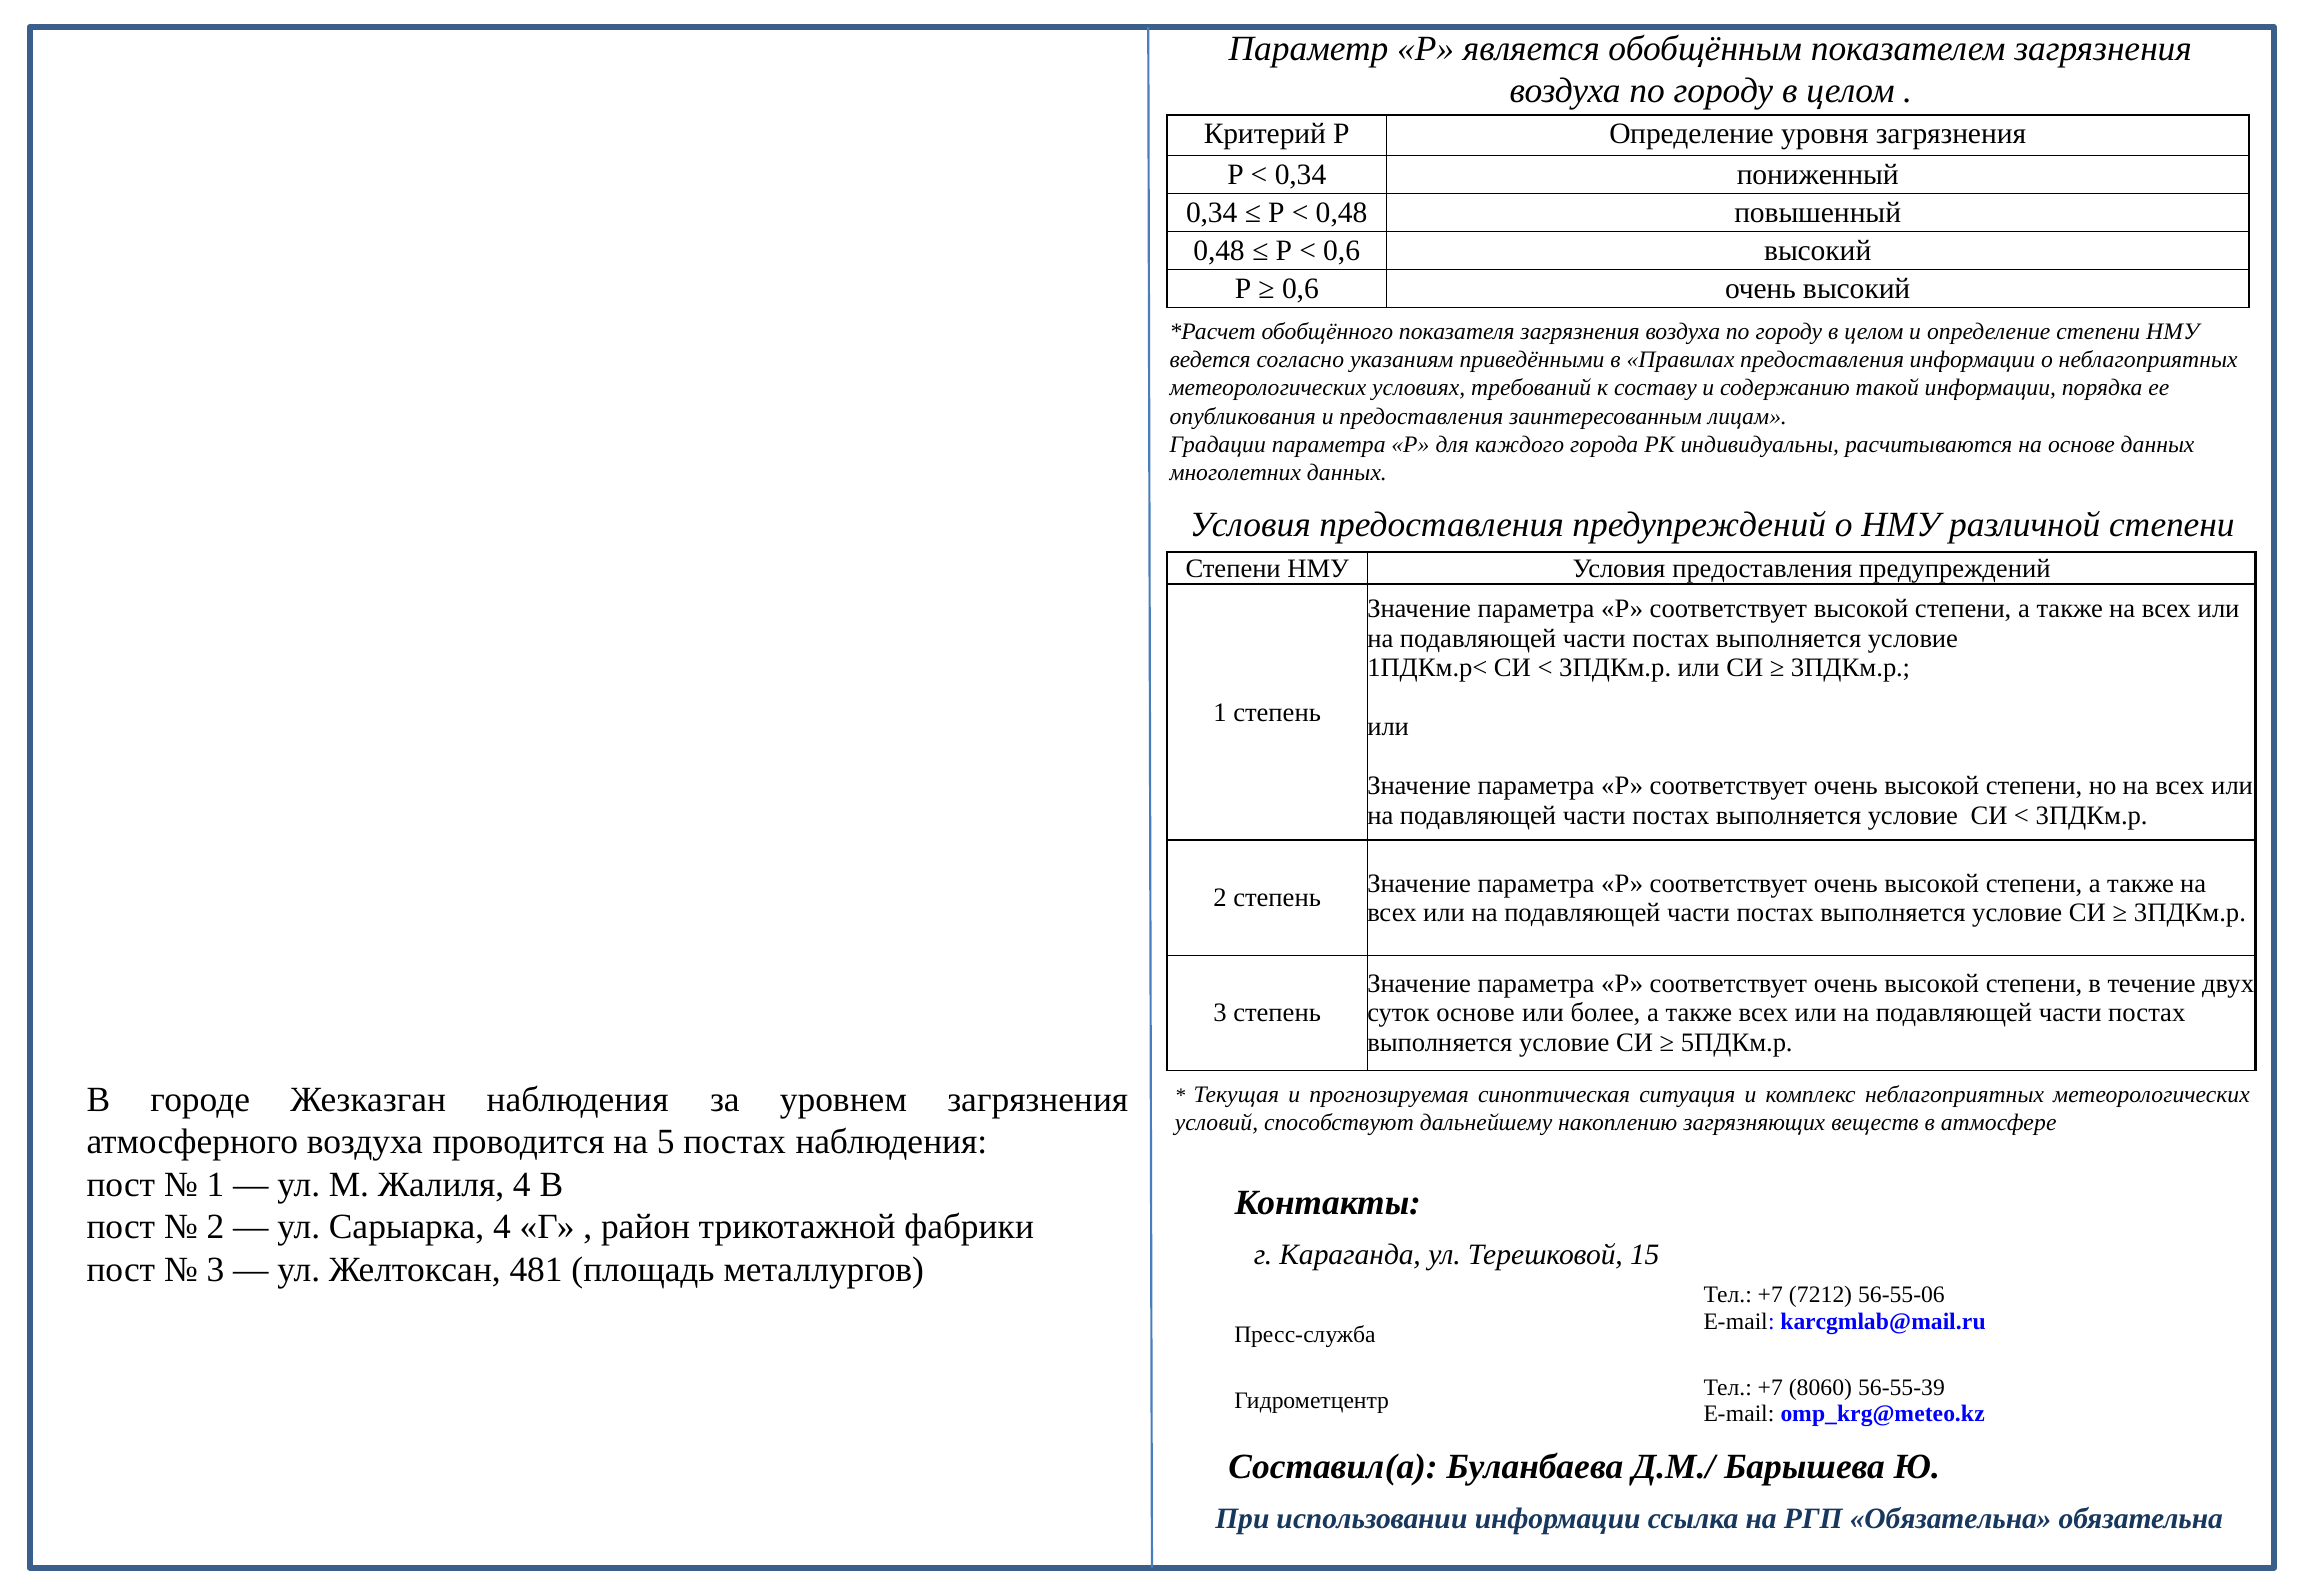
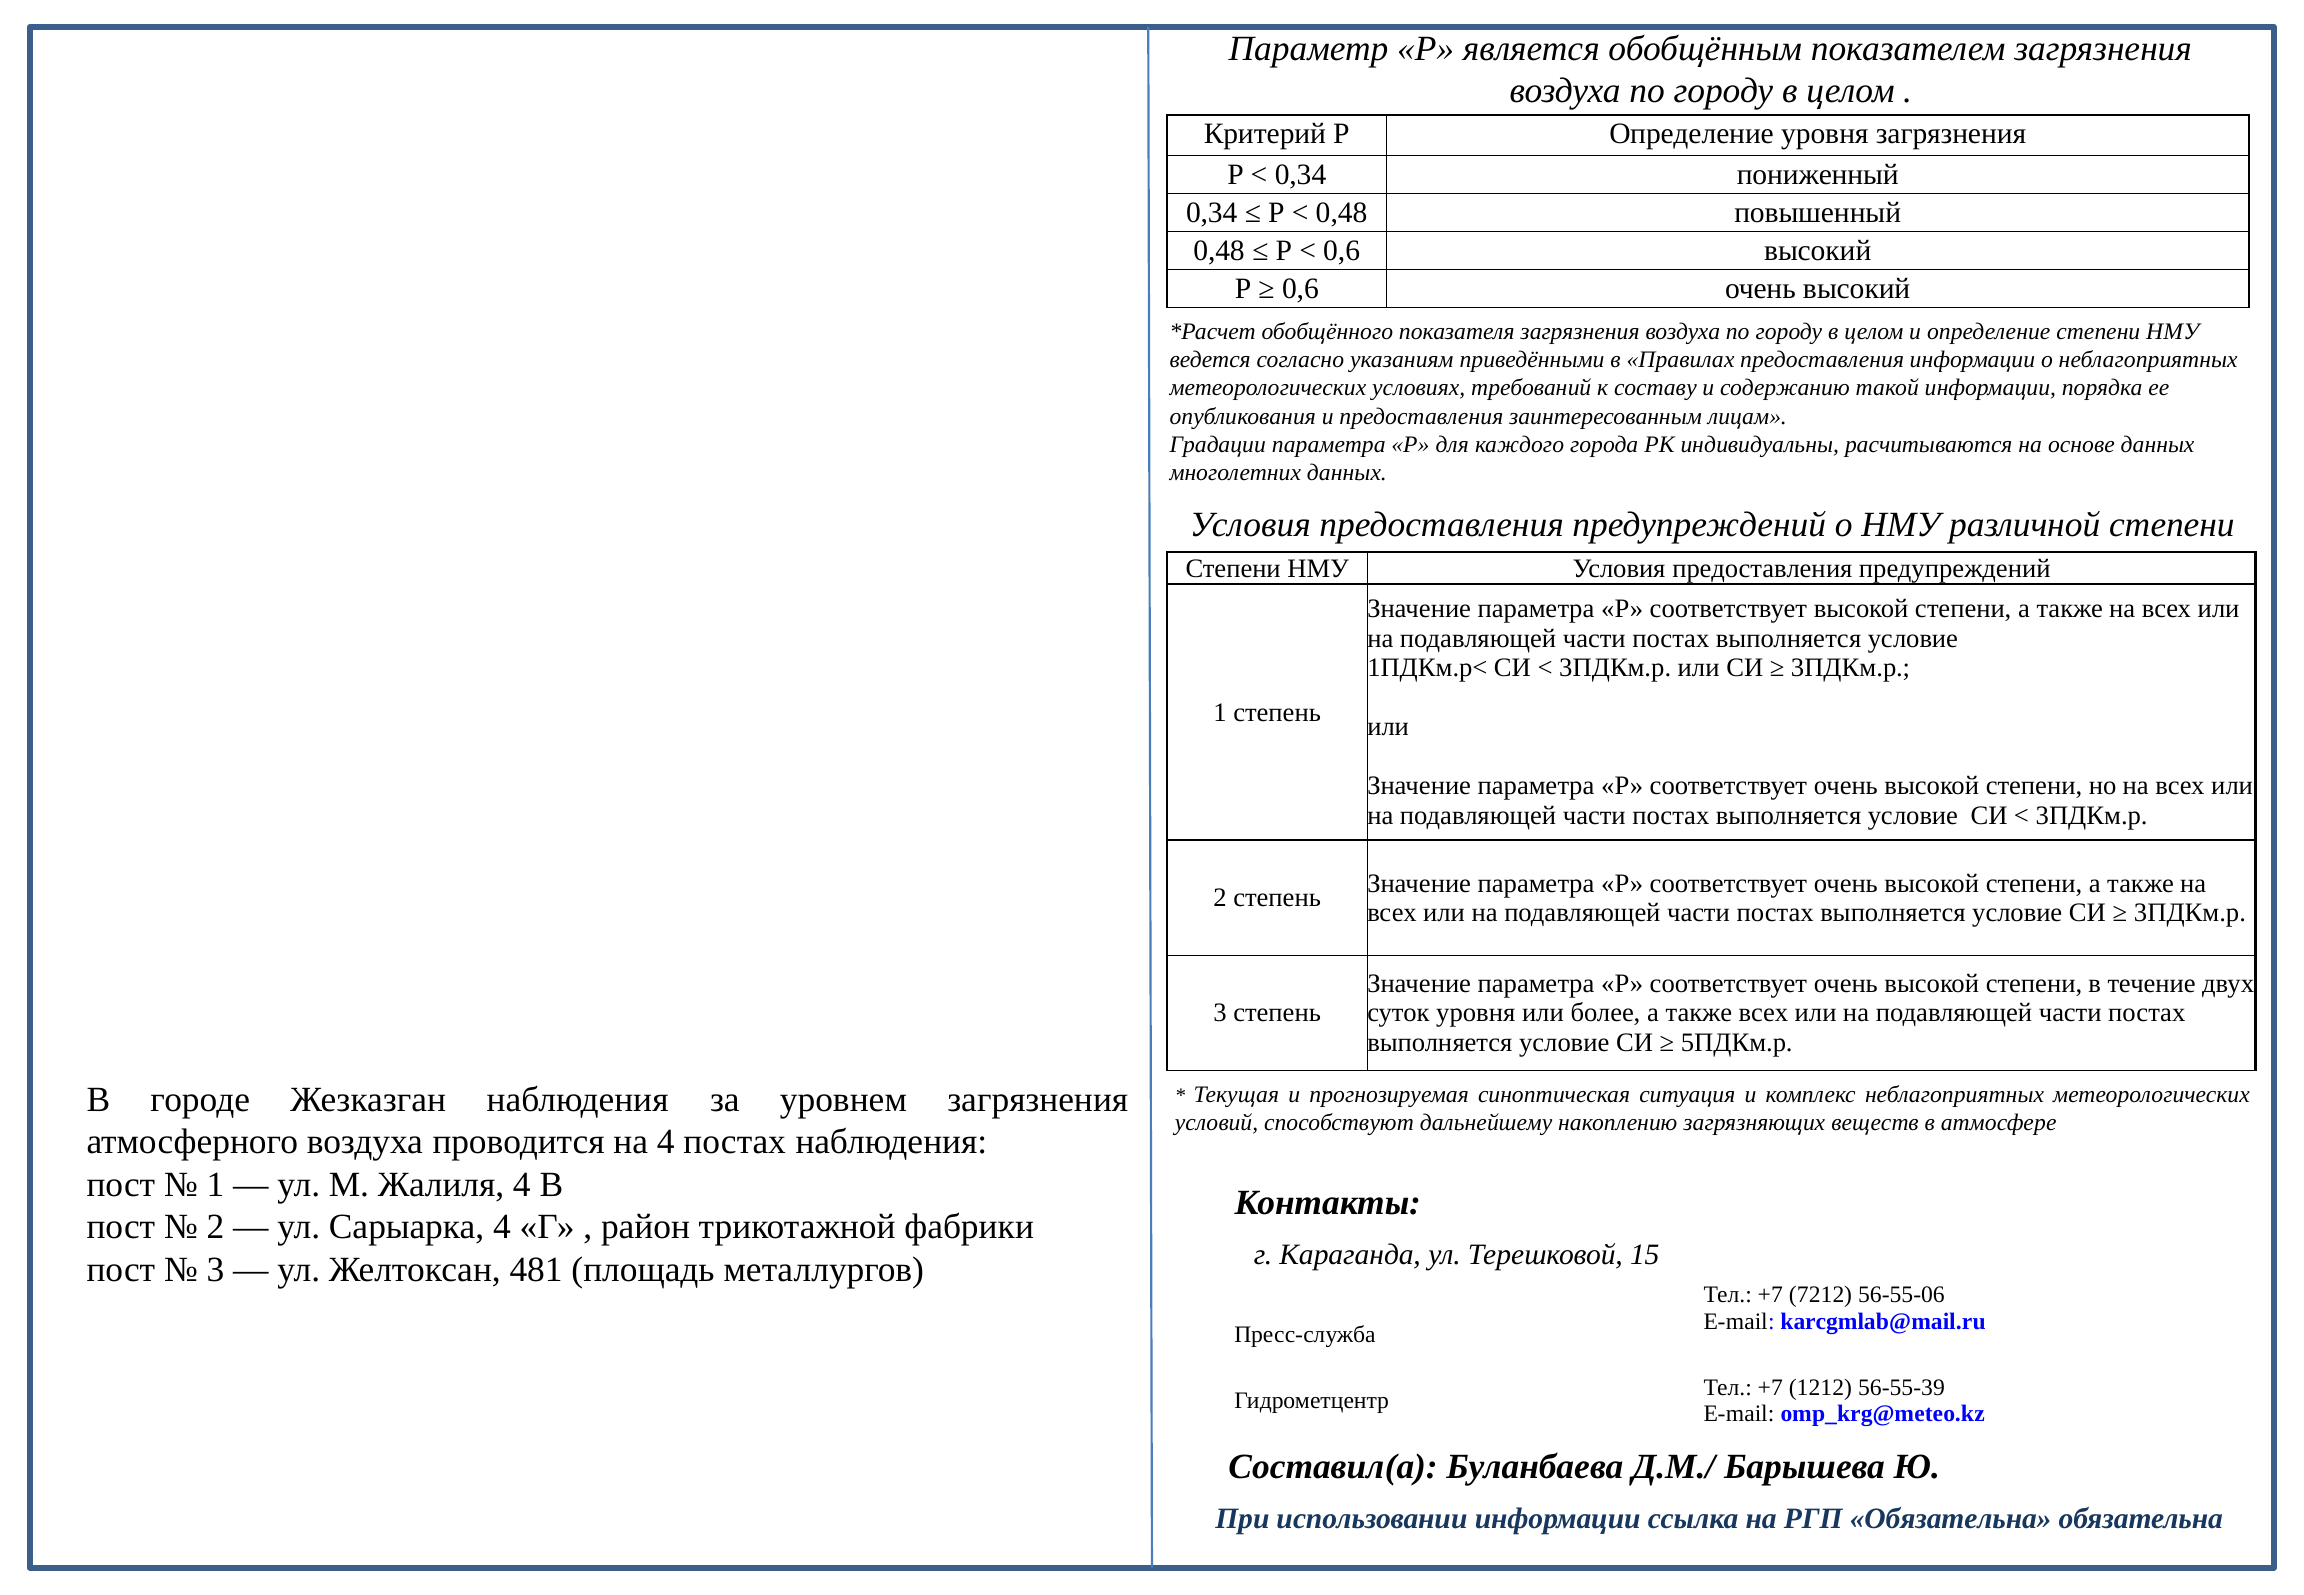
суток основе: основе -> уровня (1476, 1013)
на 5: 5 -> 4 (666, 1142)
8060: 8060 -> 1212 (1820, 1387)
